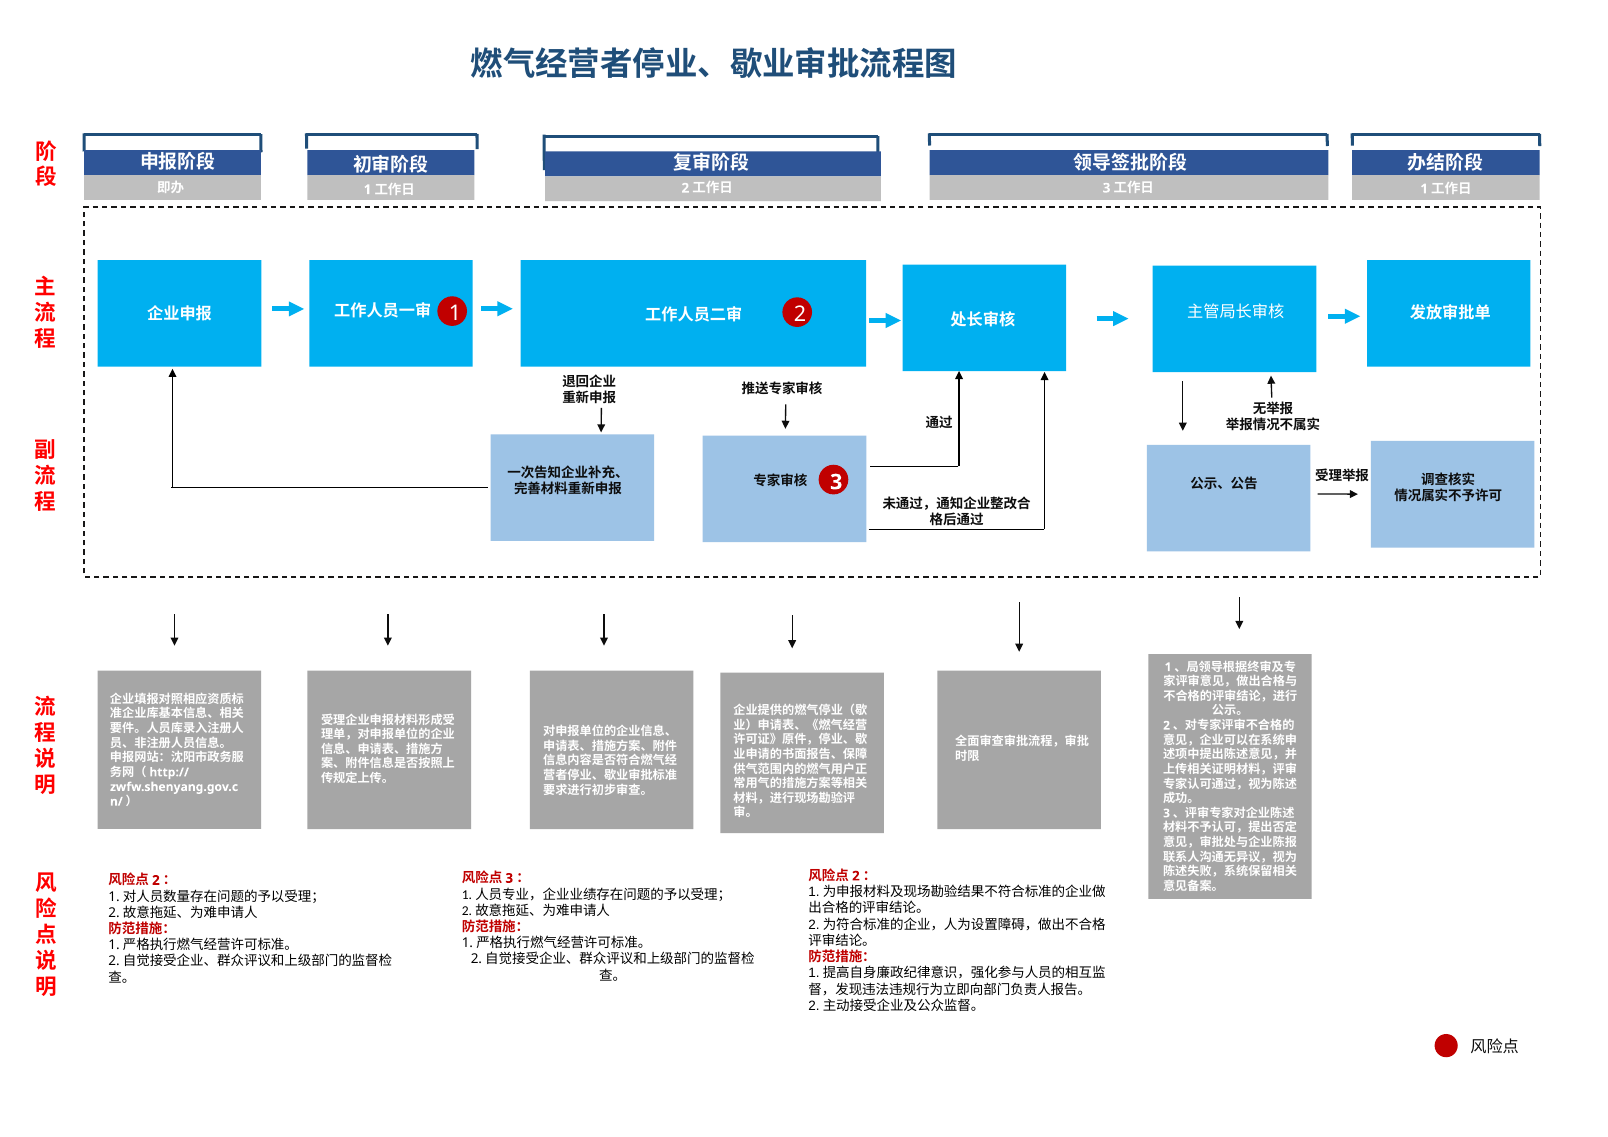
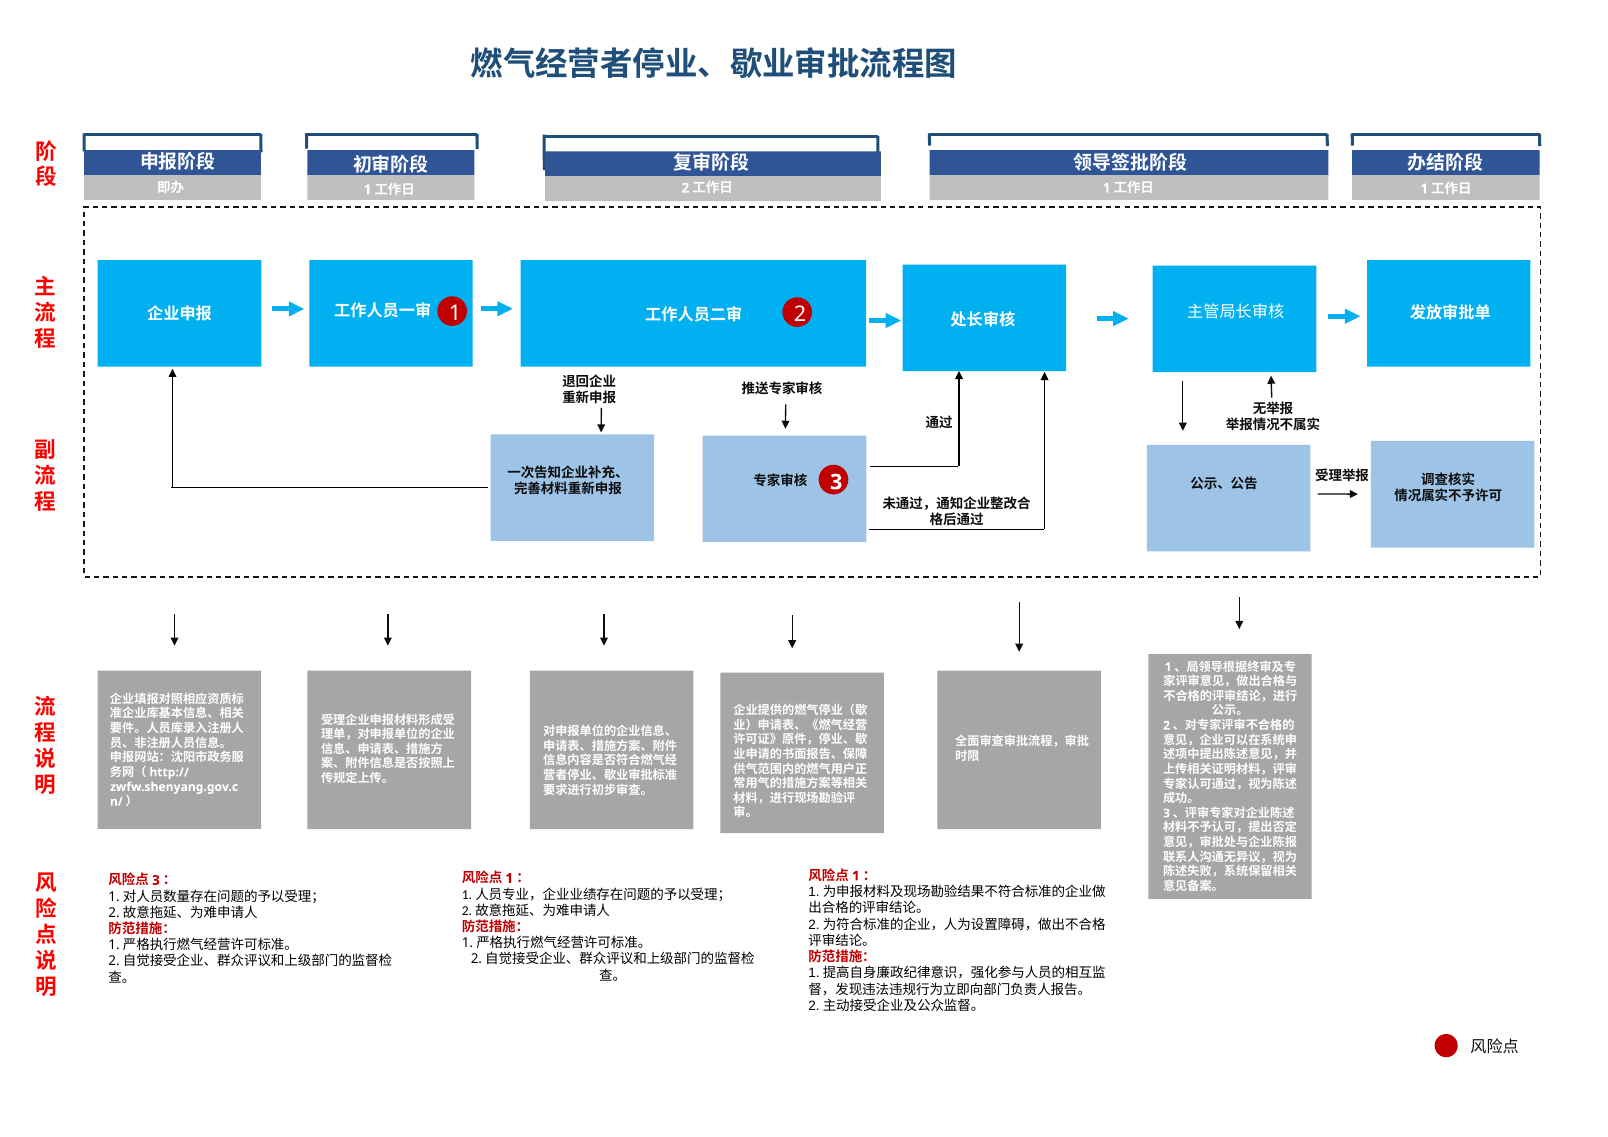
3: 3 -> 1 (1107, 188)
2: 2 -> 1 (856, 876)
3: 3 -> 1 (509, 878)
2: 2 -> 3 (156, 880)
